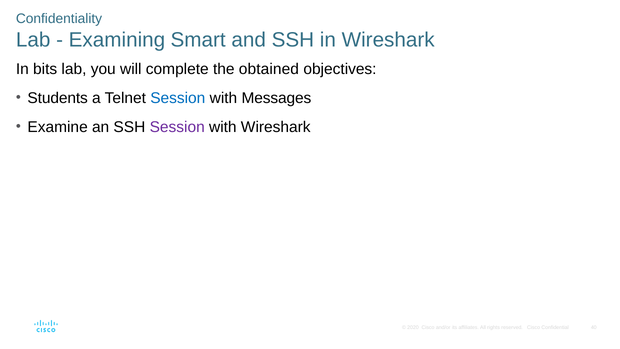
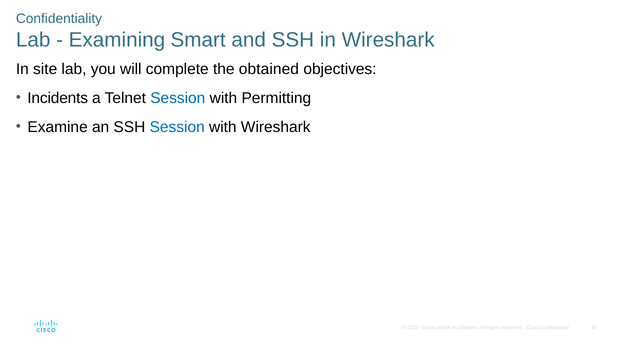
bits: bits -> site (45, 69)
Students: Students -> Incidents (58, 98)
Messages: Messages -> Permitting (276, 98)
Session colour: purple -> blue (177, 127)
